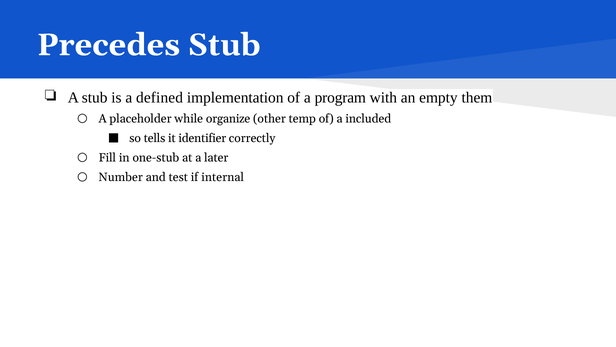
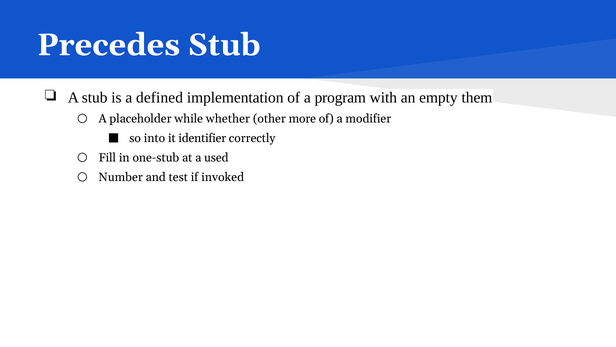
organize: organize -> whether (228, 119)
temp: temp -> more (302, 119)
included: included -> modifier (368, 119)
tells: tells -> into (154, 138)
later: later -> used (216, 158)
internal: internal -> invoked (223, 177)
